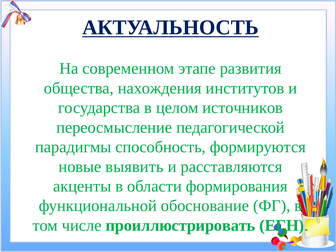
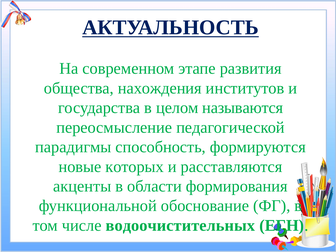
источников: источников -> называются (243, 108)
выявить: выявить -> которых (135, 167)
проиллюстрировать: проиллюстрировать -> водоочистительных (180, 225)
